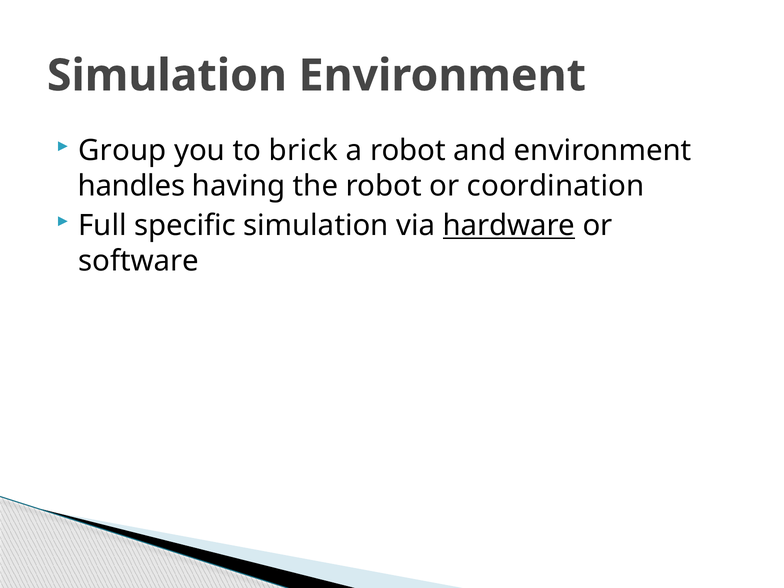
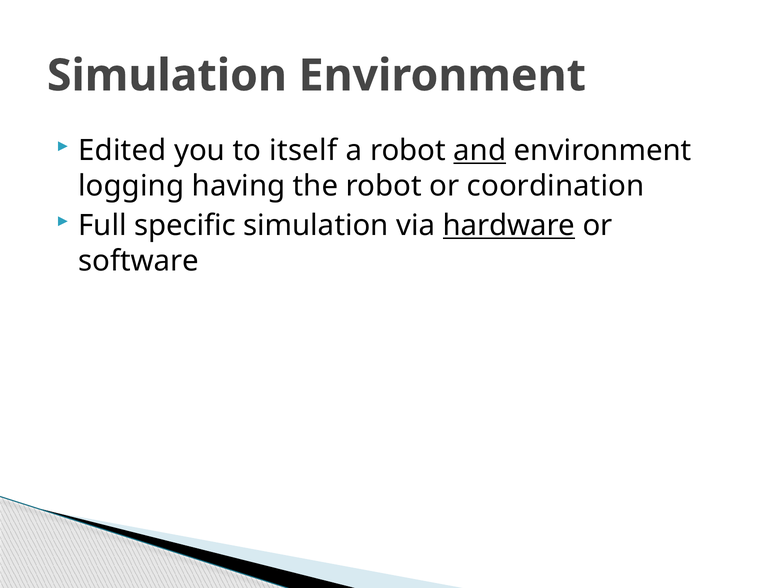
Group: Group -> Edited (122, 151)
brick: brick -> itself (303, 151)
and underline: none -> present (480, 151)
handles: handles -> logging (131, 186)
